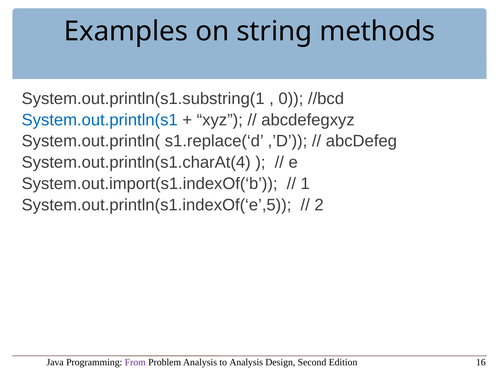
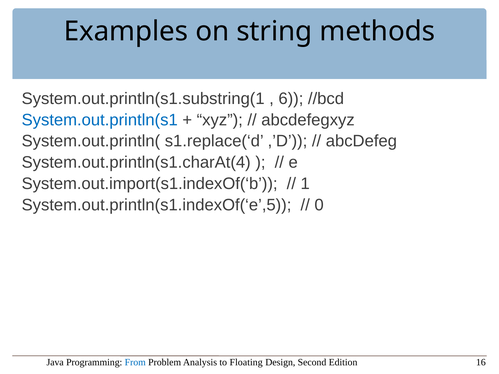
0: 0 -> 6 (291, 99)
2: 2 -> 0 (319, 205)
From colour: purple -> blue (135, 362)
to Analysis: Analysis -> Floating (246, 362)
